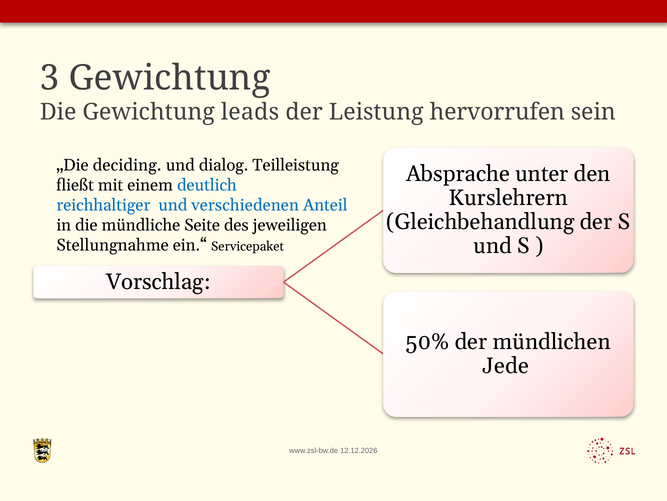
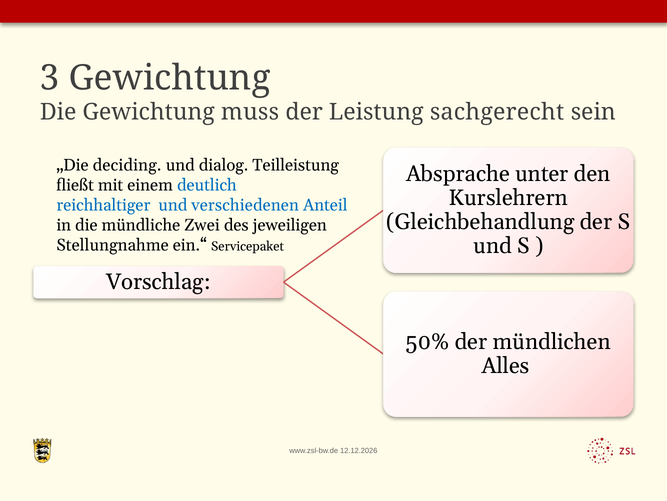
leads: leads -> muss (250, 112)
hervorrufen: hervorrufen -> sachgerecht (497, 112)
Seite: Seite -> Zwei (202, 225)
Jede: Jede -> Alles (506, 365)
